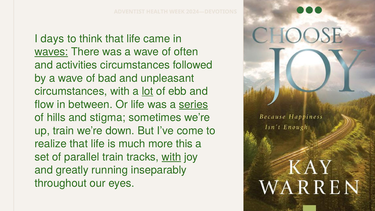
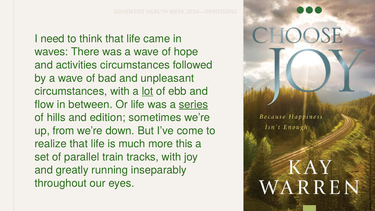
days: days -> need (53, 39)
waves underline: present -> none (51, 52)
often: often -> hope (186, 52)
stigma: stigma -> edition (108, 118)
up train: train -> from (63, 131)
with underline: present -> none (171, 157)
